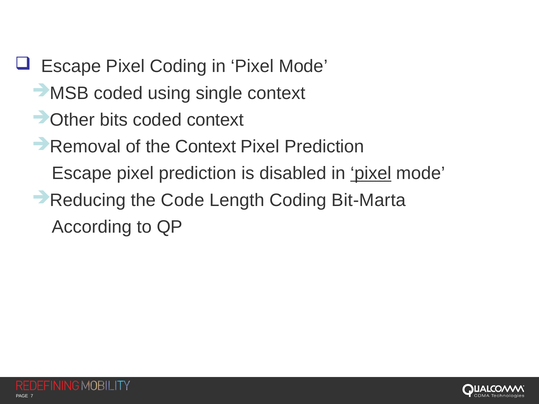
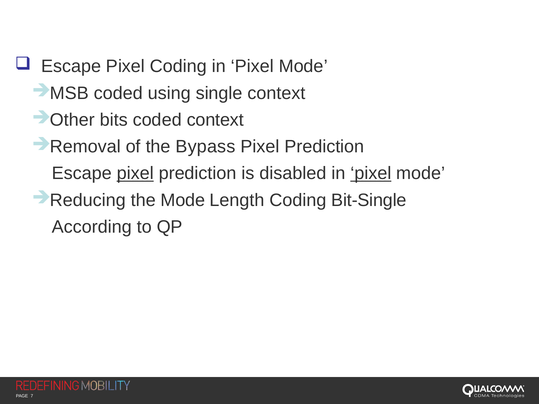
the Context: Context -> Bypass (205, 147)
pixel underline: none -> present (135, 173)
the Code: Code -> Mode (183, 200)
Bit-Marta: Bit-Marta -> Bit-Single (369, 200)
